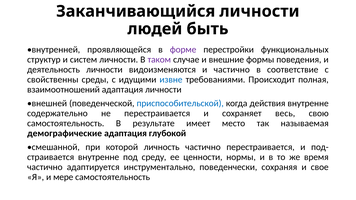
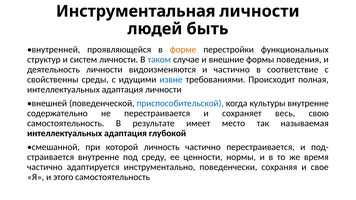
Заканчивающийся: Заканчивающийся -> Инструментальная (136, 11)
форме colour: purple -> orange (183, 50)
таком colour: purple -> blue (159, 60)
взаимоотношений: взаимоотношений -> интеллектуальных (63, 90)
действия: действия -> культуры (267, 103)
демографические: демографические -> интеллектуальных (65, 133)
мере: мере -> этого (63, 177)
